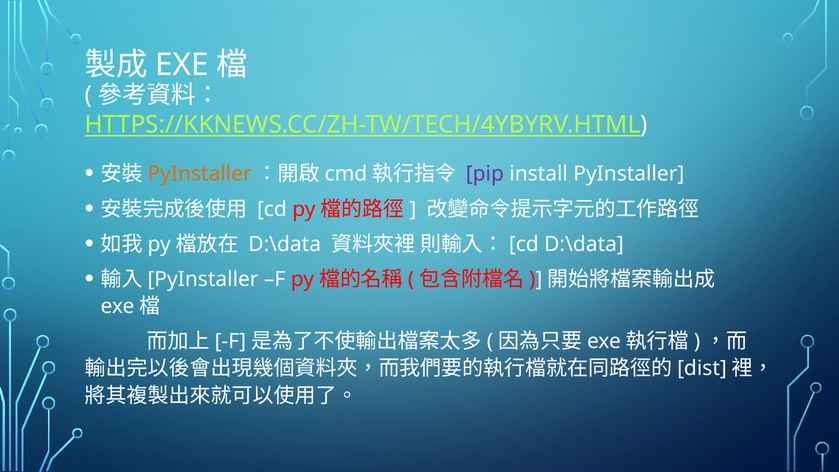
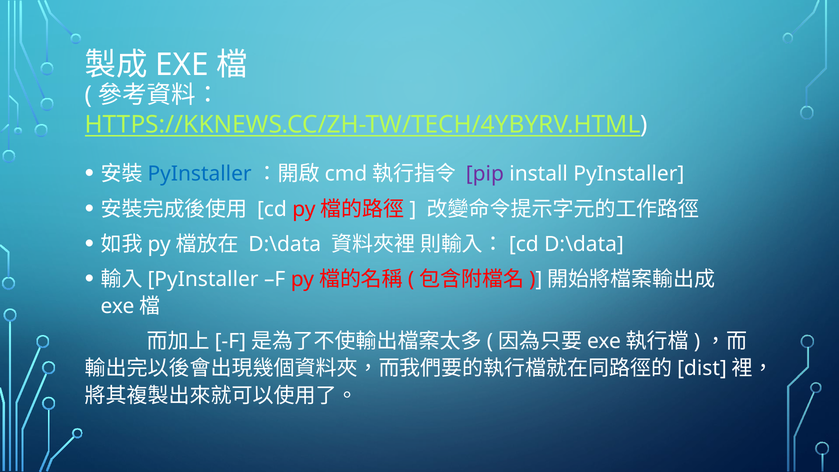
PyInstaller colour: orange -> blue (200, 174)
